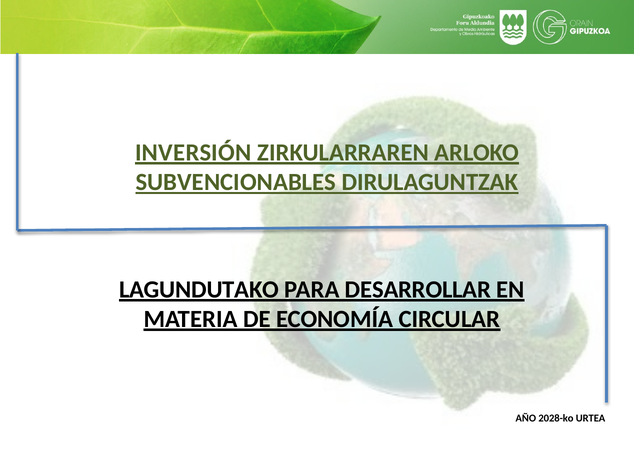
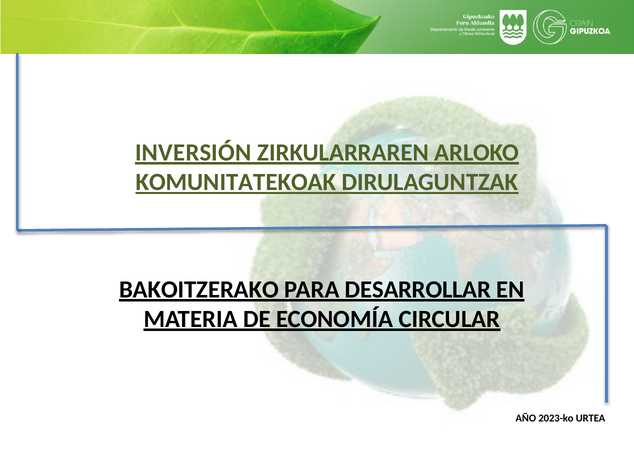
SUBVENCIONABLES: SUBVENCIONABLES -> KOMUNITATEKOAK (236, 182)
LAGUNDUTAKO: LAGUNDUTAKO -> BAKOITZERAKO (199, 289)
2028-ko: 2028-ko -> 2023-ko (556, 418)
